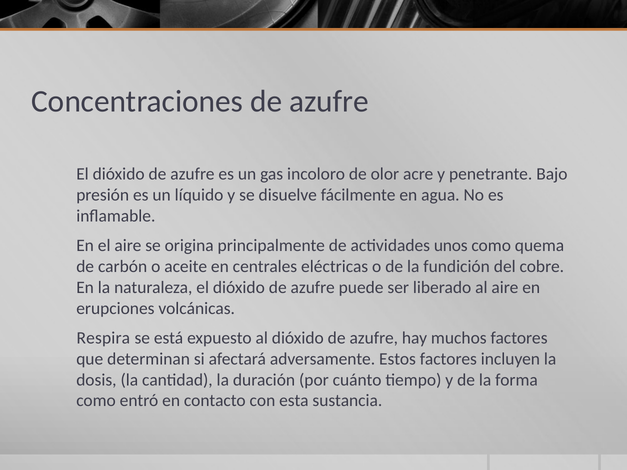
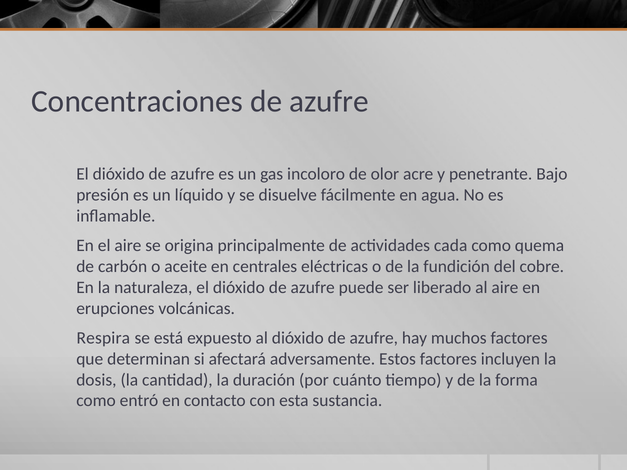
unos: unos -> cada (451, 246)
